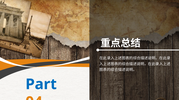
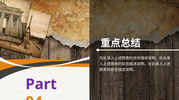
Part colour: blue -> purple (41, 85)
